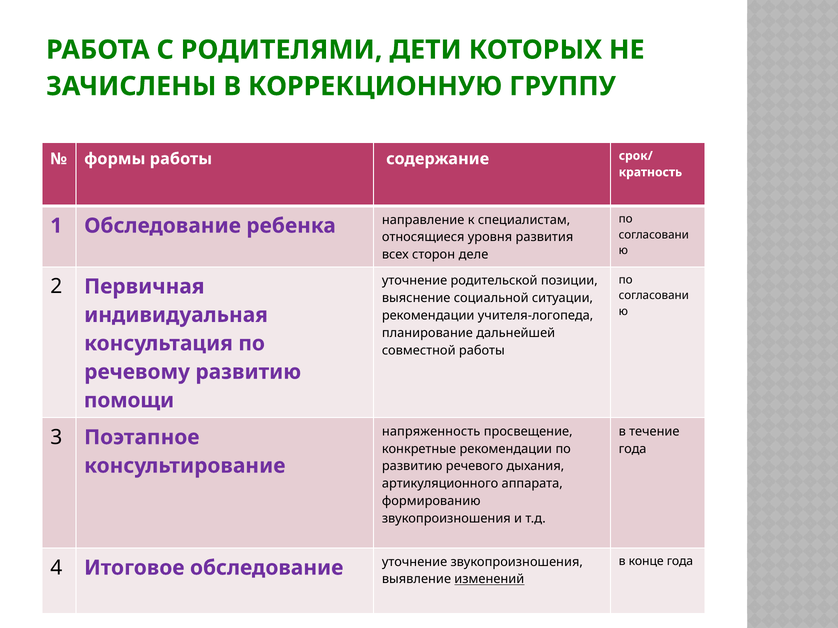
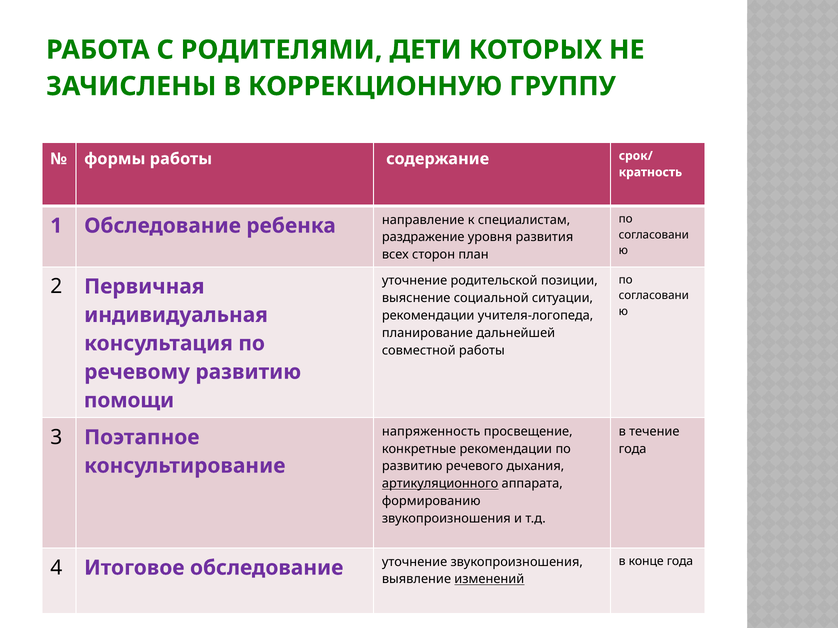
относящиеся: относящиеся -> раздражение (423, 237)
деле: деле -> план (474, 255)
артикуляционного underline: none -> present (440, 484)
